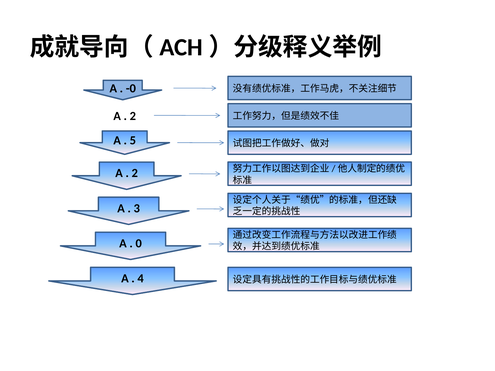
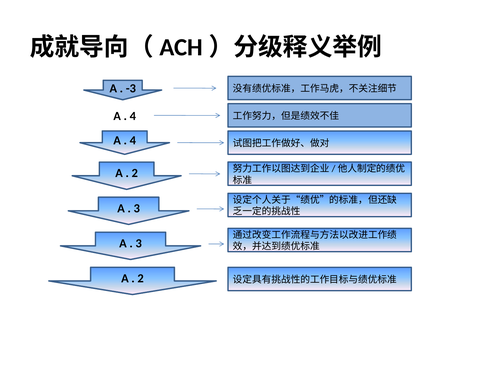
-0: -0 -> -3 (131, 89)
2: 2 -> 4 (133, 116)
5: 5 -> 4 (133, 141)
0: 0 -> 3 (139, 243)
4: 4 -> 2 (141, 279)
